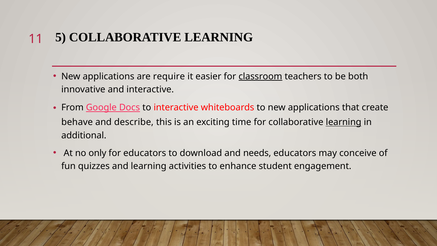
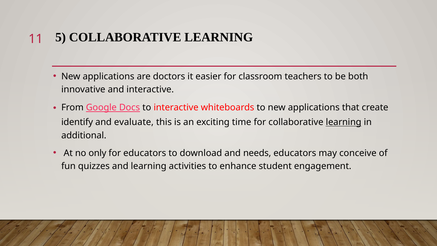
require: require -> doctors (169, 76)
classroom underline: present -> none (260, 76)
behave: behave -> identify (77, 122)
describe: describe -> evaluate (134, 122)
